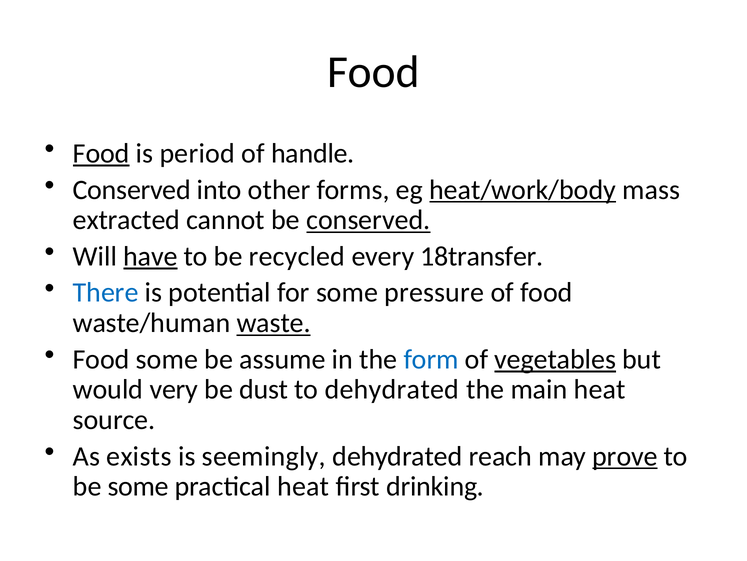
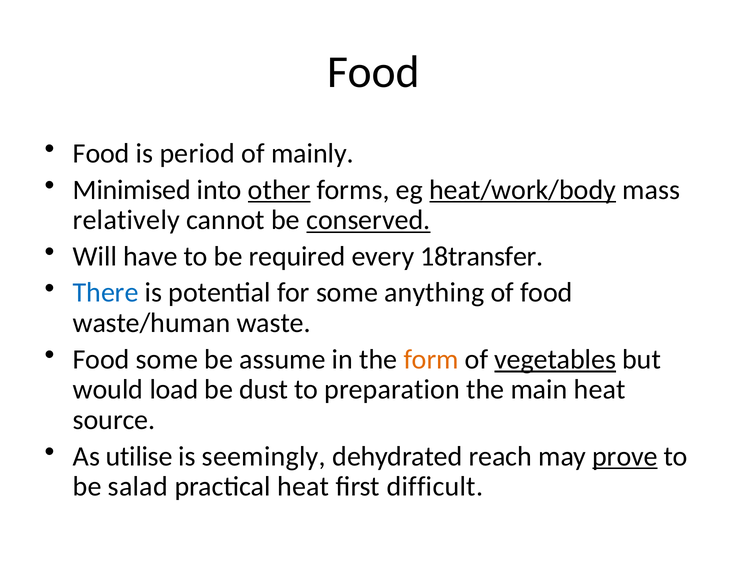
Food underline: present -> none (101, 153)
handle: handle -> mainly (313, 153)
Conserved: Conserved -> Minimised (132, 189)
other underline: none -> present (279, 189)
extracted: extracted -> relatively (126, 220)
have underline: present -> none (150, 256)
recycled: recycled -> required (297, 256)
pressure: pressure -> anything (434, 292)
waste underline: present -> none (274, 323)
form colour: blue -> orange (431, 359)
very: very -> load (174, 389)
to dehydrated: dehydrated -> preparation (392, 389)
exists: exists -> utilise (139, 456)
be some: some -> salad (138, 486)
drinking: drinking -> difficult (435, 486)
